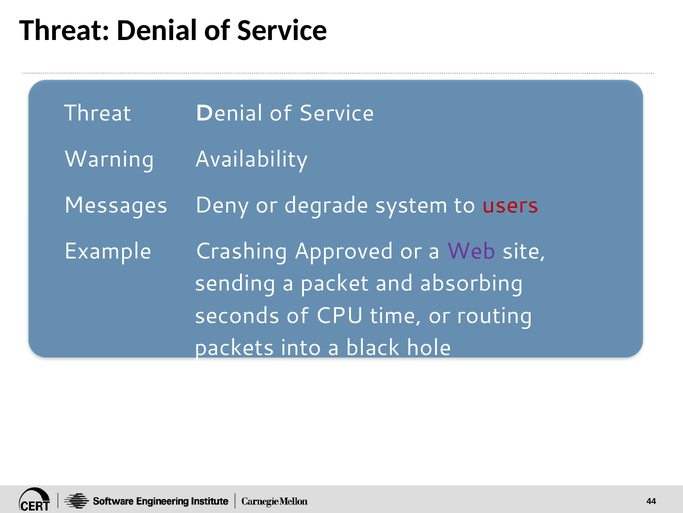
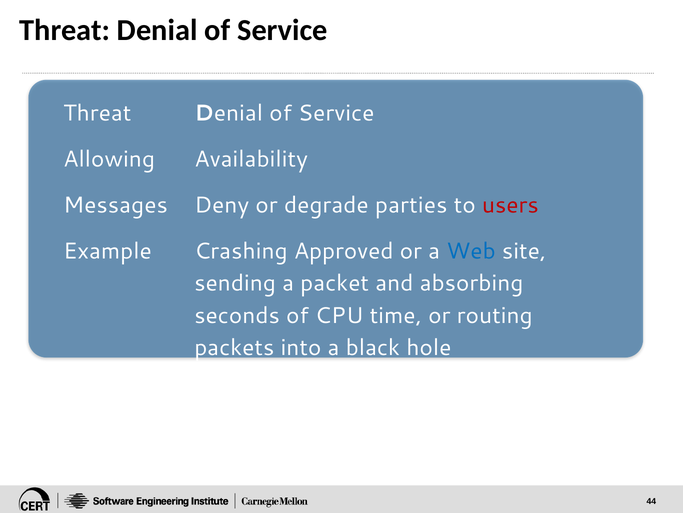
Warning: Warning -> Allowing (109, 159)
system: system -> parties (411, 205)
Web colour: purple -> blue (471, 251)
